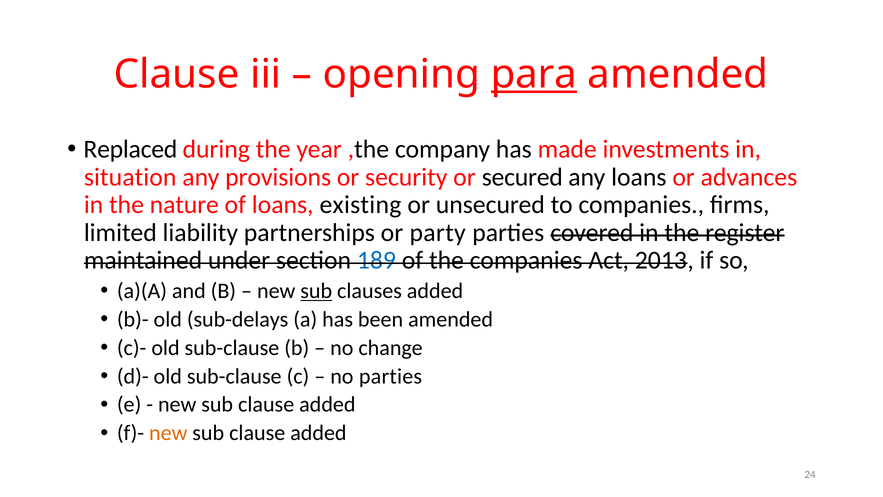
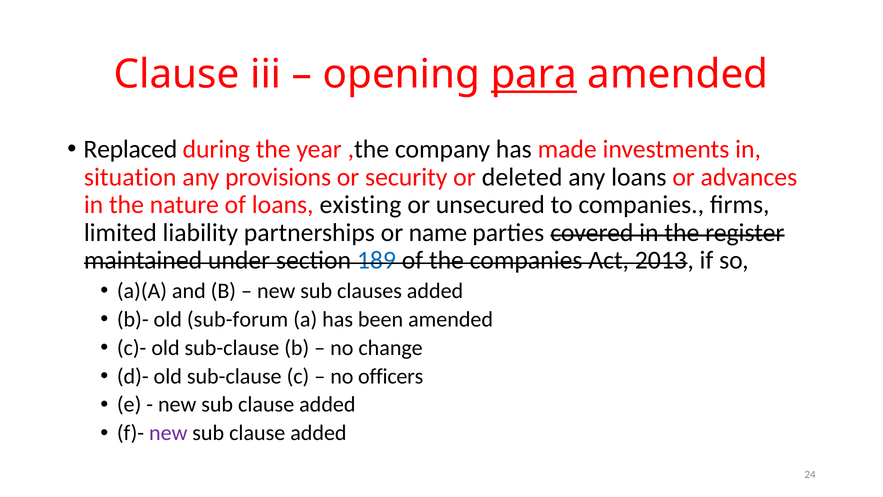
secured: secured -> deleted (522, 177)
party: party -> name (438, 233)
sub underline: present -> none (316, 291)
sub-delays: sub-delays -> sub-forum (238, 319)
no parties: parties -> officers (391, 376)
new colour: orange -> purple (168, 433)
